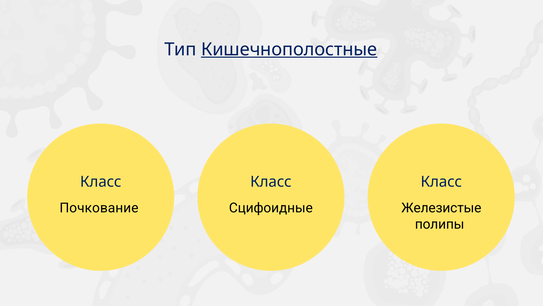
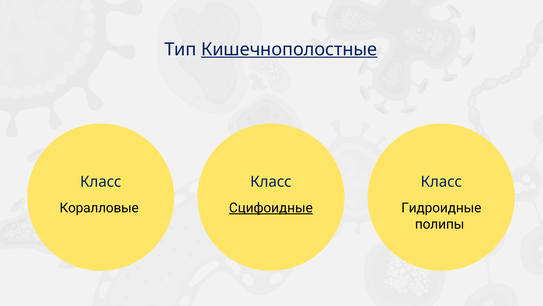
Почкование: Почкование -> Коралловые (99, 208)
Сцифоидные underline: none -> present (271, 208)
Железистые: Железистые -> Гидроидные (441, 208)
